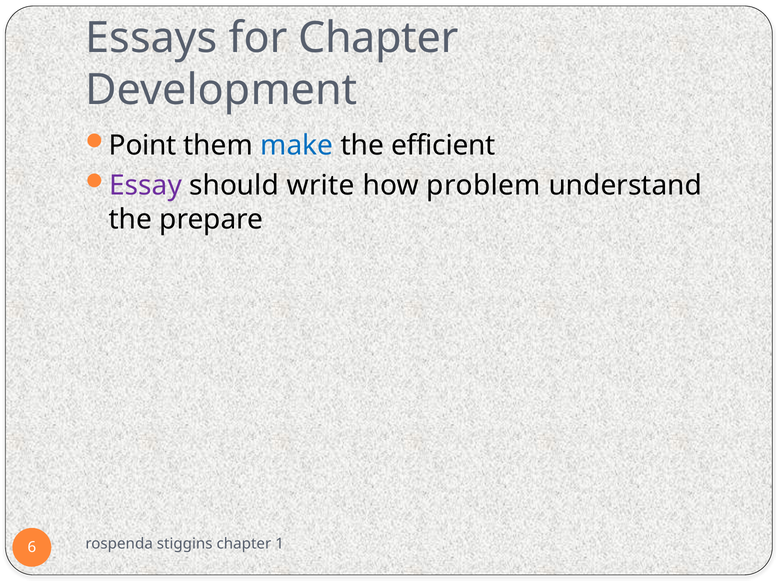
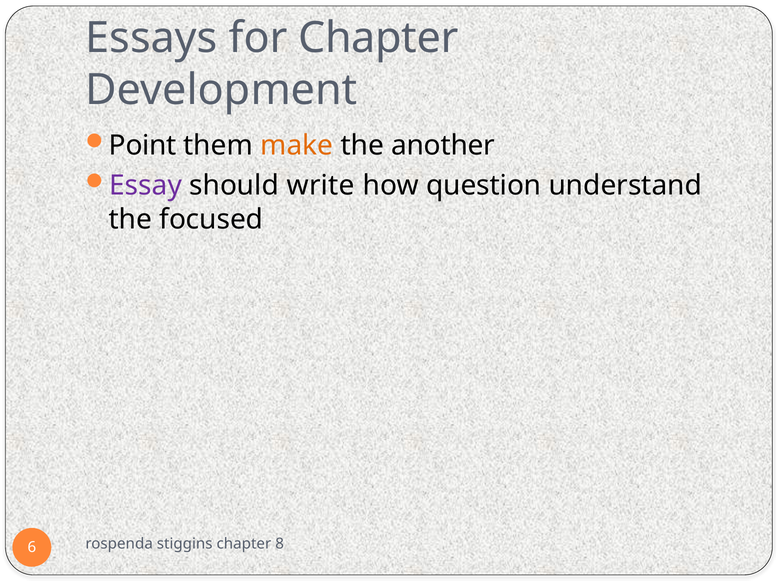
make colour: blue -> orange (297, 146)
efficient: efficient -> another (443, 146)
problem: problem -> question (484, 186)
prepare: prepare -> focused (211, 220)
1: 1 -> 8 (280, 544)
